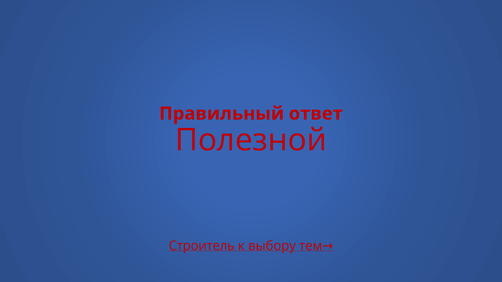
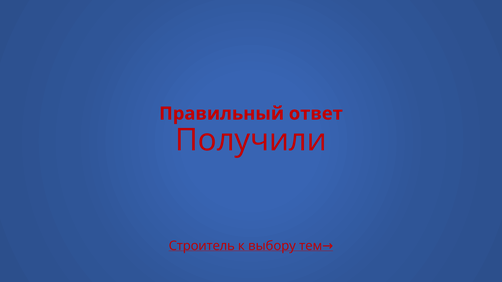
Полезной: Полезной -> Получили (251, 140)
